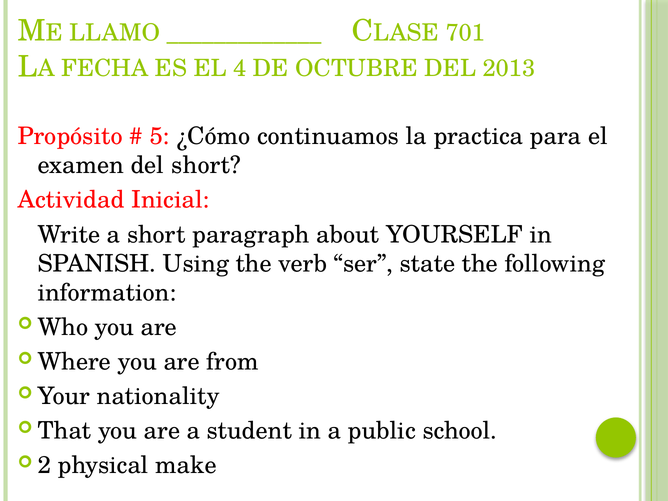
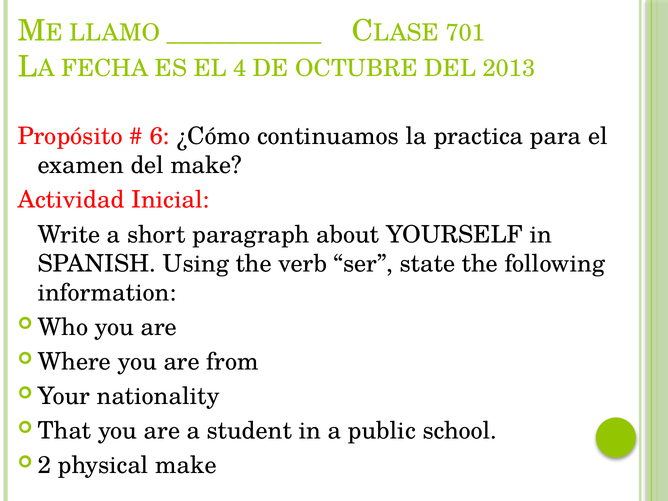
5: 5 -> 6 (160, 136)
del short: short -> make (206, 165)
